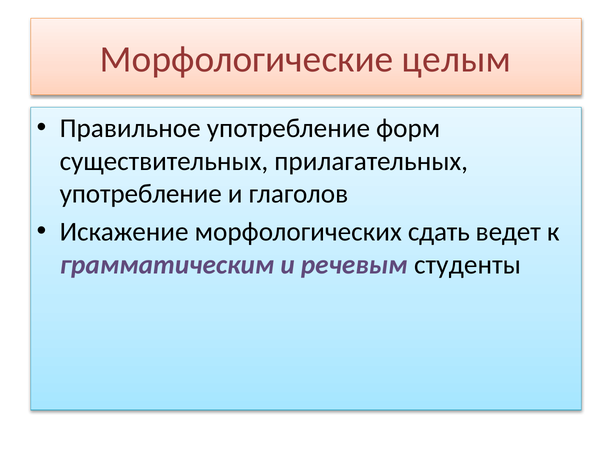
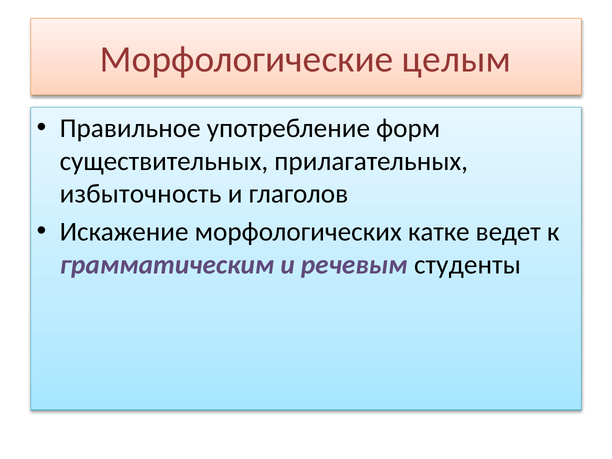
употребление: употребление -> избыточность (141, 194)
сдать: сдать -> катке (439, 232)
